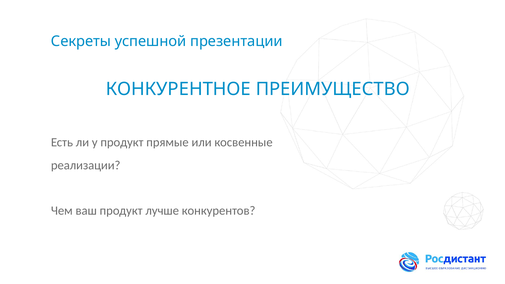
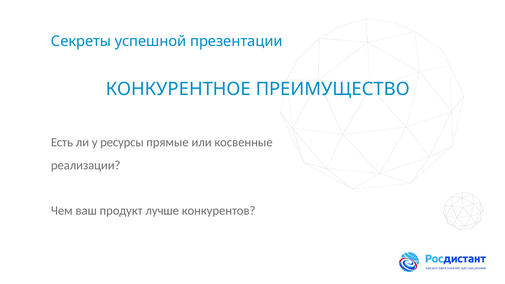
у продукт: продукт -> ресурсы (122, 143)
